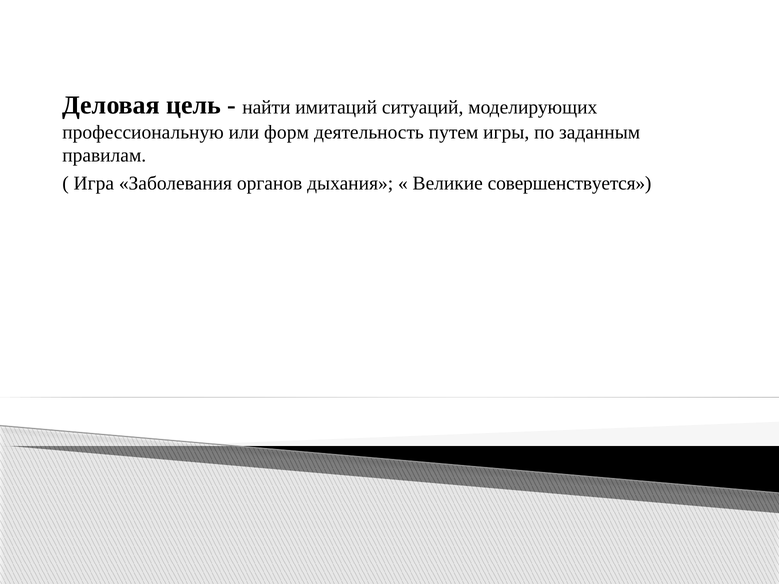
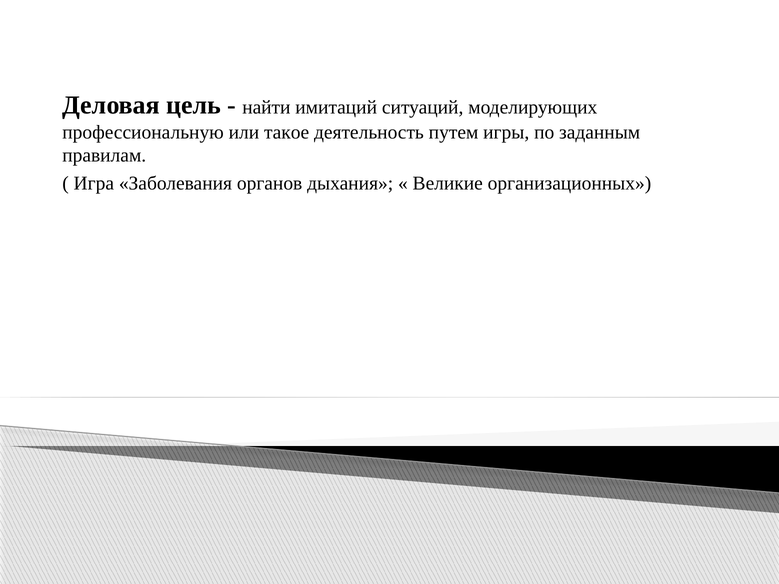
форм: форм -> такое (287, 132)
совершенствуется: совершенствуется -> организационных (569, 183)
